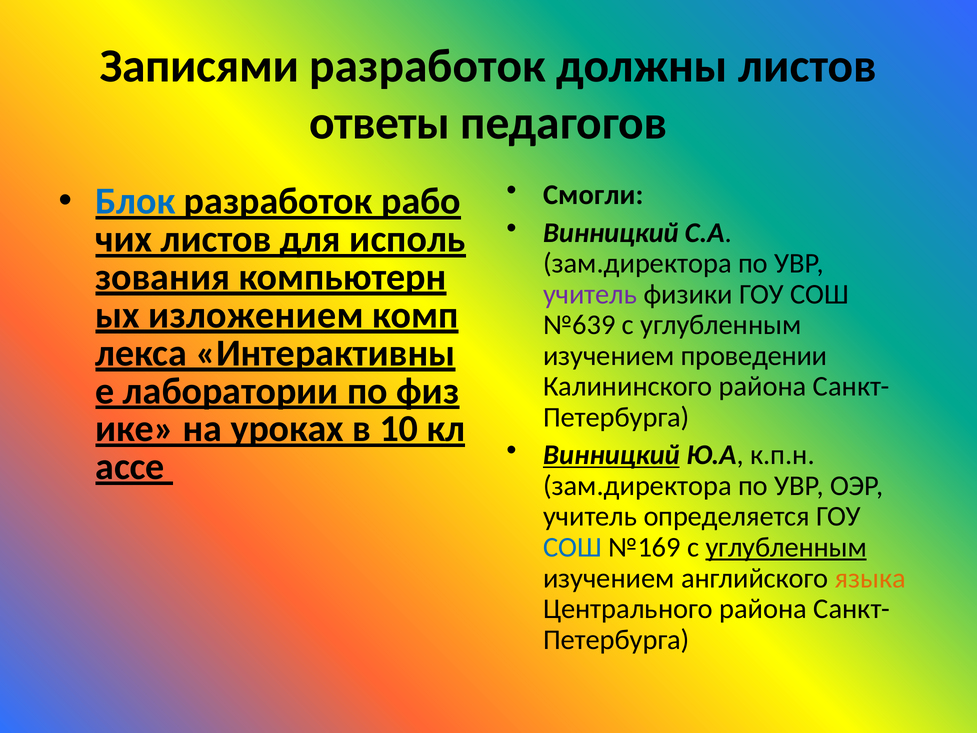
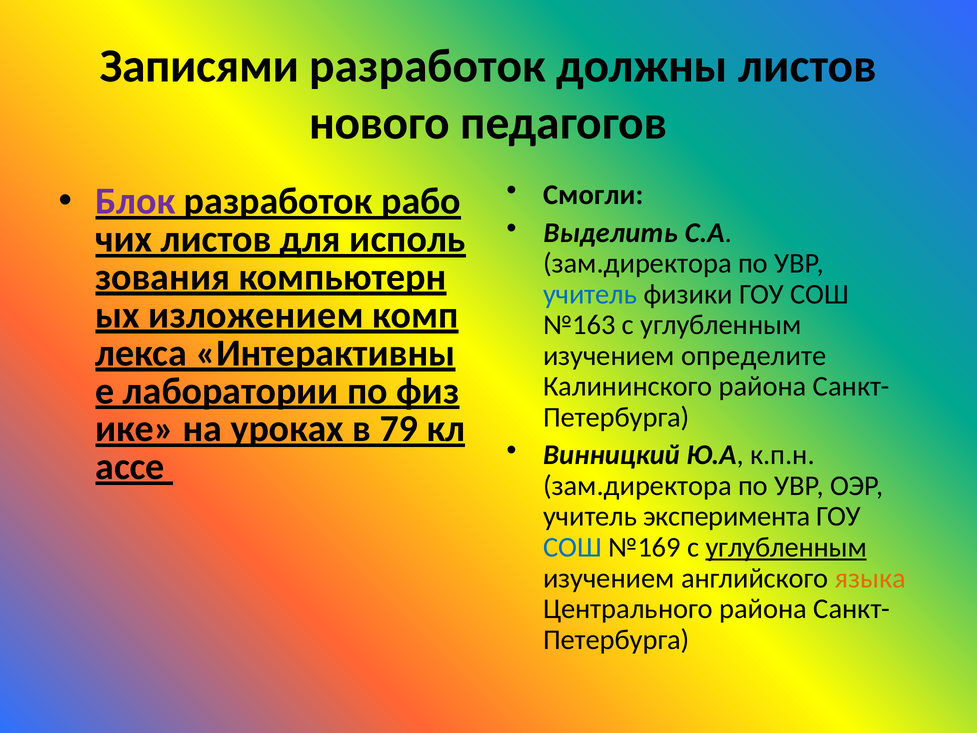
ответы: ответы -> нового (380, 123)
Блок colour: blue -> purple (135, 201)
Винницкий: Винницкий -> Выделить (611, 233)
учитель colour: purple -> blue (590, 294)
№639: №639 -> №163 (579, 325)
проведении: проведении -> определите (754, 356)
10: 10 -> 79 (399, 429)
Винницкий underline: present -> none (611, 455)
определяется: определяется -> эксперимента (727, 516)
